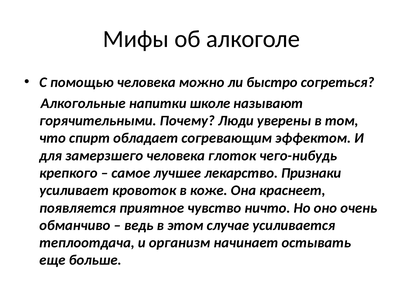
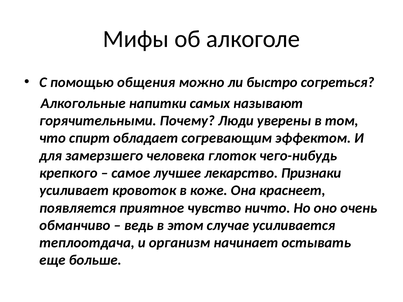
помощью человека: человека -> общения (146, 82)
школе: школе -> самых (210, 103)
